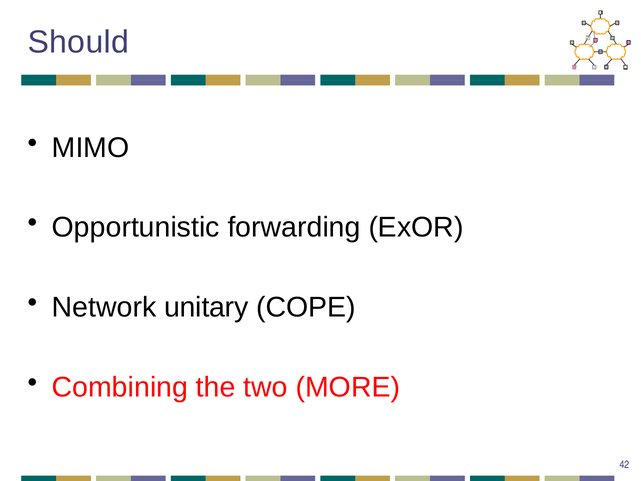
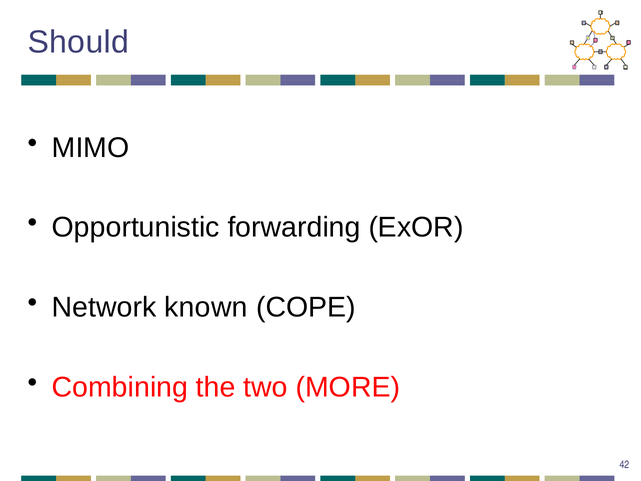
unitary: unitary -> known (206, 307)
